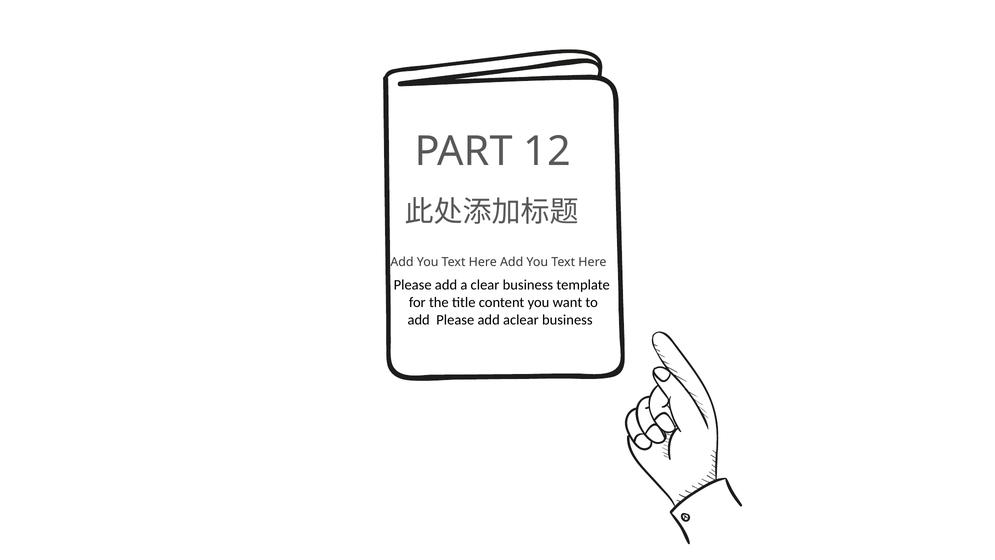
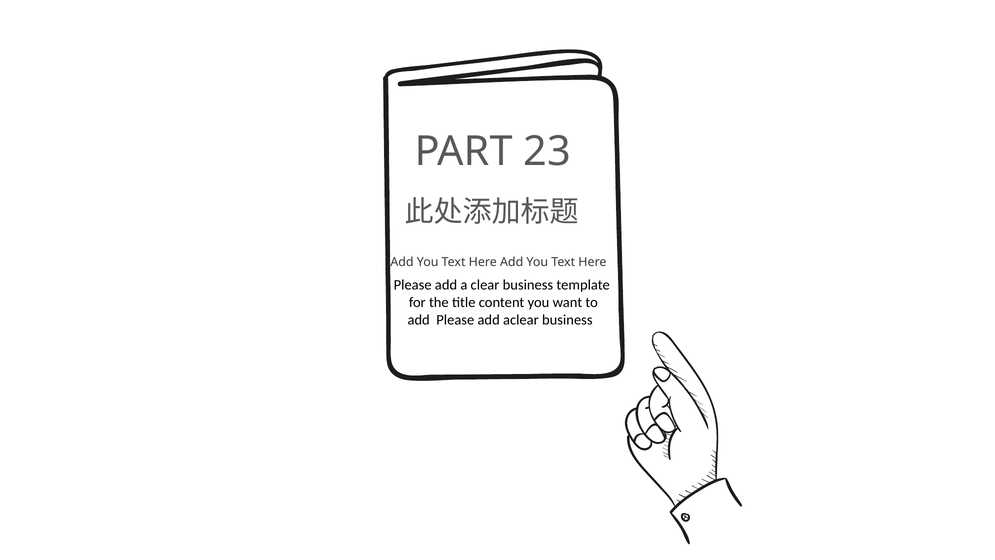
12: 12 -> 23 (547, 152)
